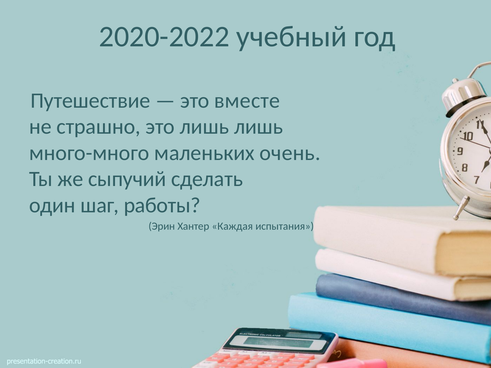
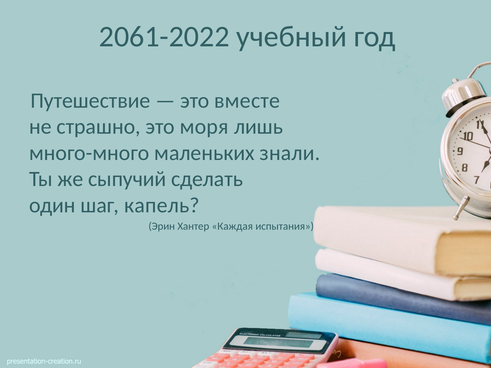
2020-2022: 2020-2022 -> 2061-2022 (164, 37)
это лишь: лишь -> моря (204, 127)
очень: очень -> знали (290, 153)
работы: работы -> капель (162, 205)
